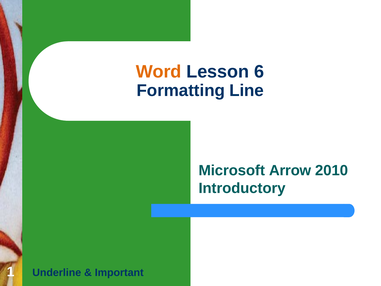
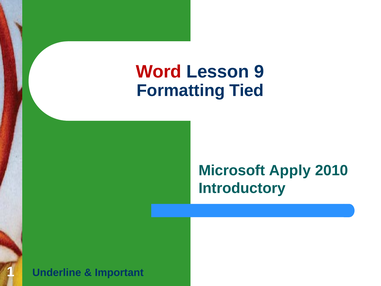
Word colour: orange -> red (159, 72)
6: 6 -> 9 (259, 72)
Line: Line -> Tied (247, 91)
Arrow: Arrow -> Apply (290, 170)
